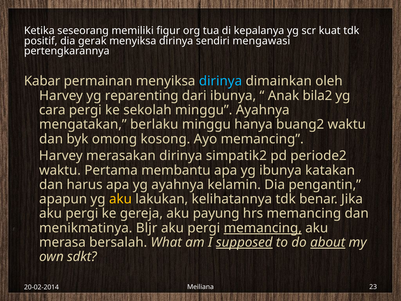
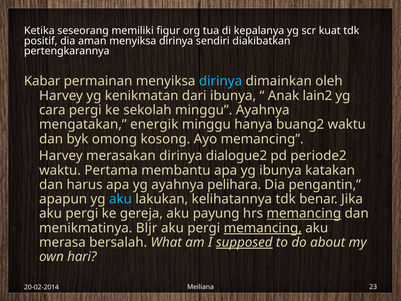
gerak: gerak -> aman (92, 41)
mengawasi: mengawasi -> diakibatkan (261, 41)
reparenting: reparenting -> kenikmatan (142, 96)
bila2: bila2 -> lain2 (317, 96)
berlaku: berlaku -> energik (154, 124)
simpatik2: simpatik2 -> dialogue2 (236, 156)
kelamin: kelamin -> pelihara (234, 185)
aku colour: yellow -> light blue (120, 199)
memancing underline: none -> present (304, 213)
about underline: present -> none (328, 242)
sdkt: sdkt -> hari (82, 257)
